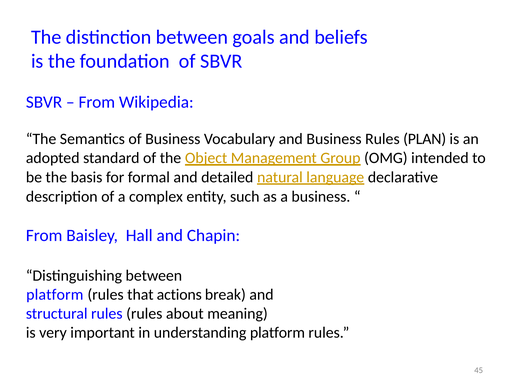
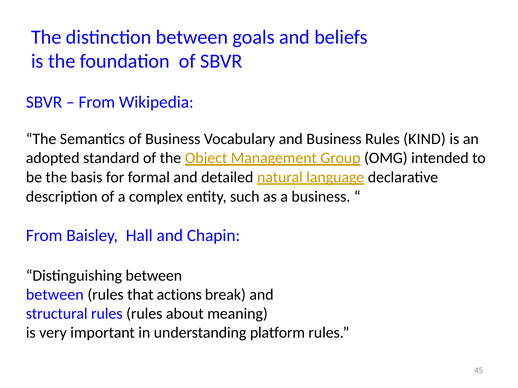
PLAN: PLAN -> KIND (425, 139)
platform: platform -> between (55, 295)
